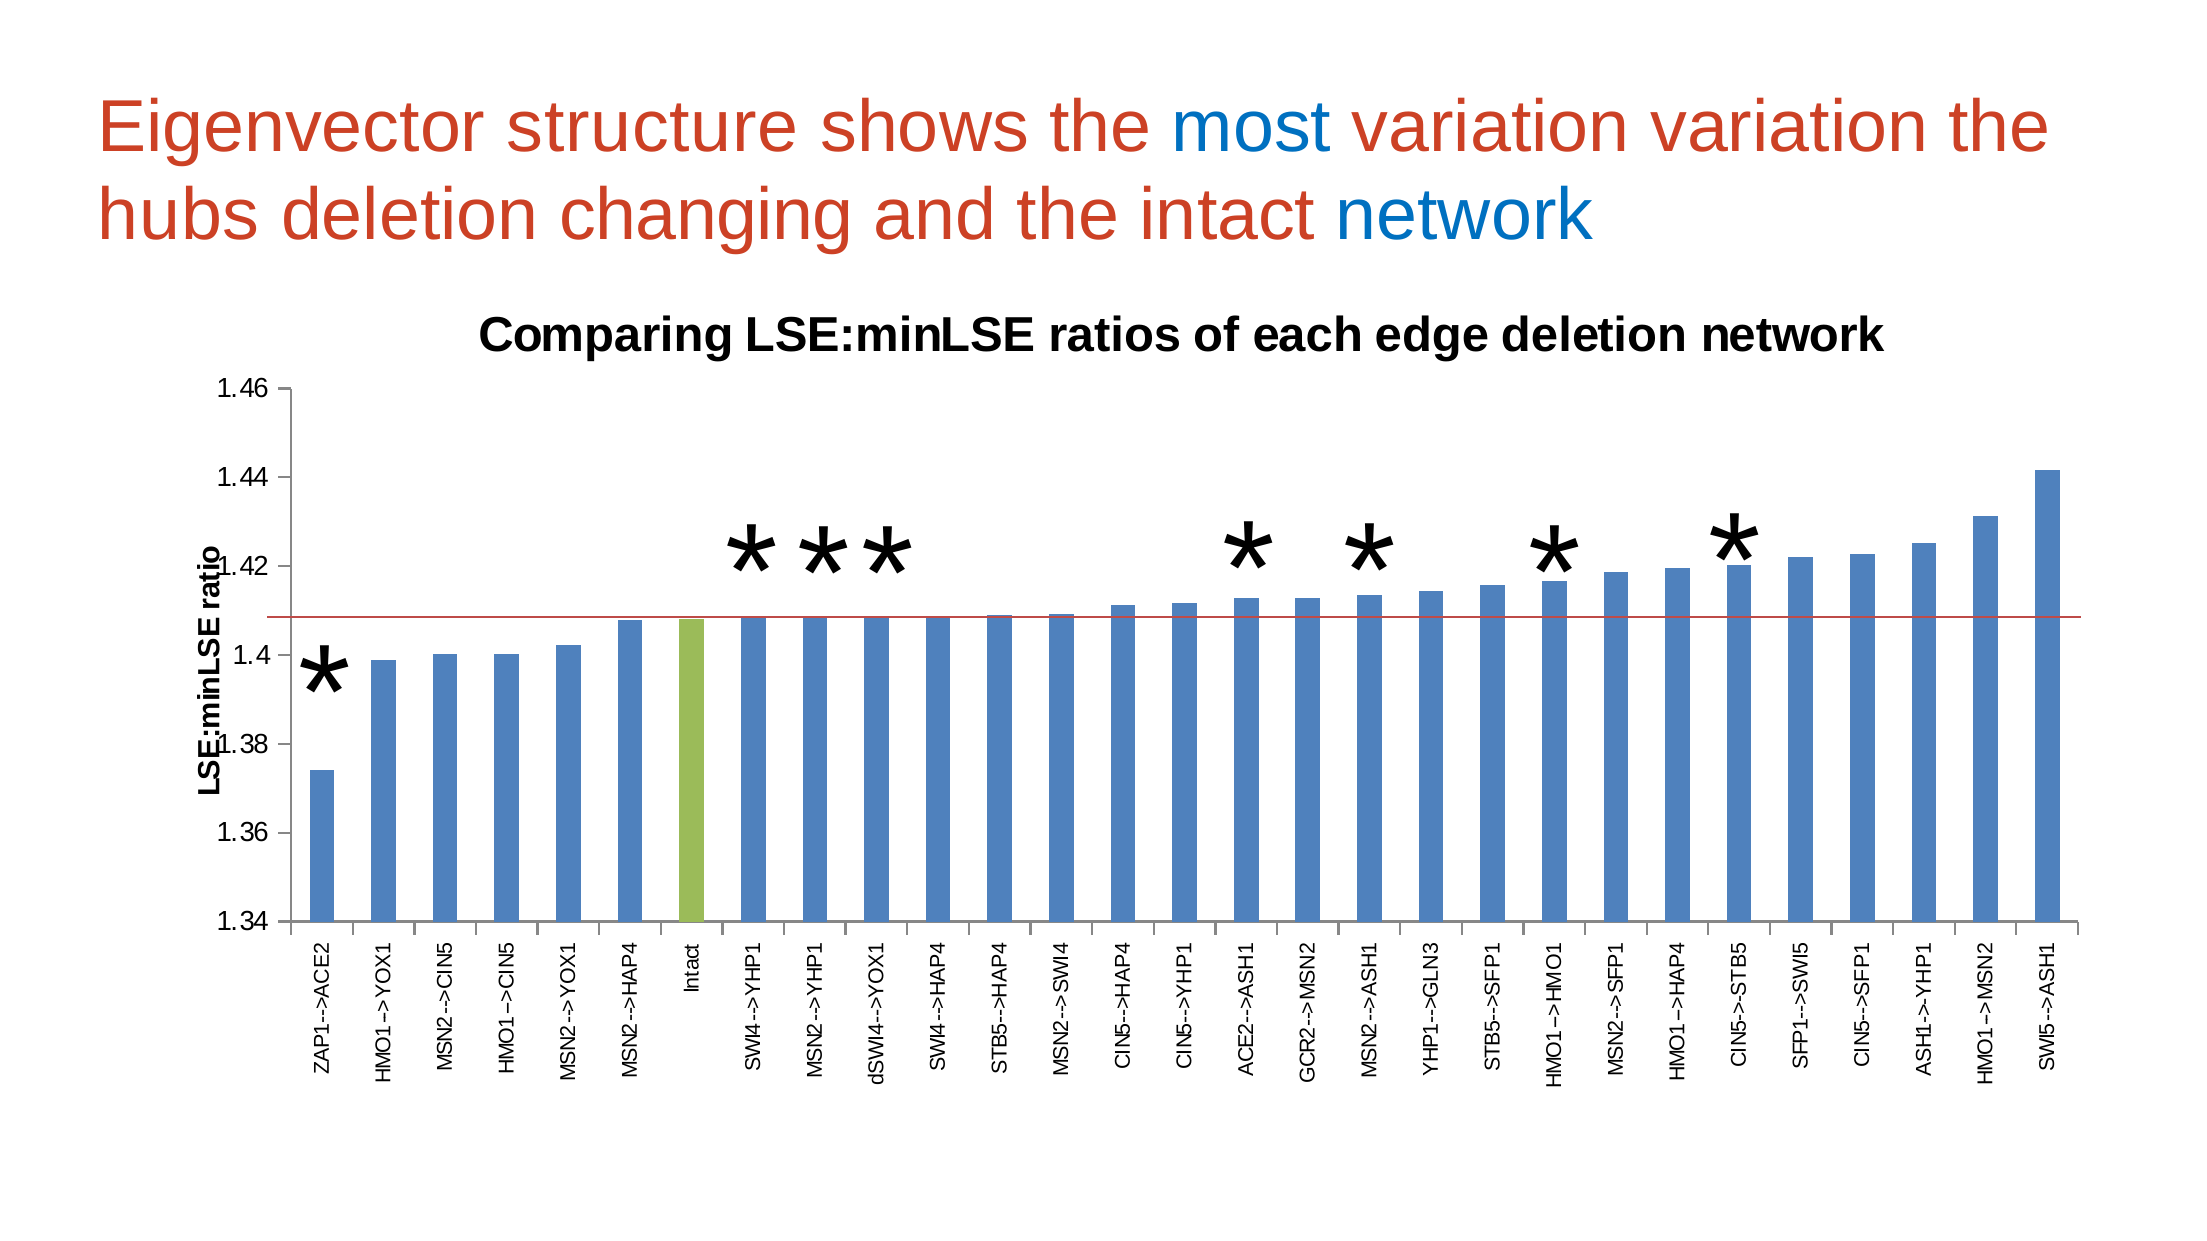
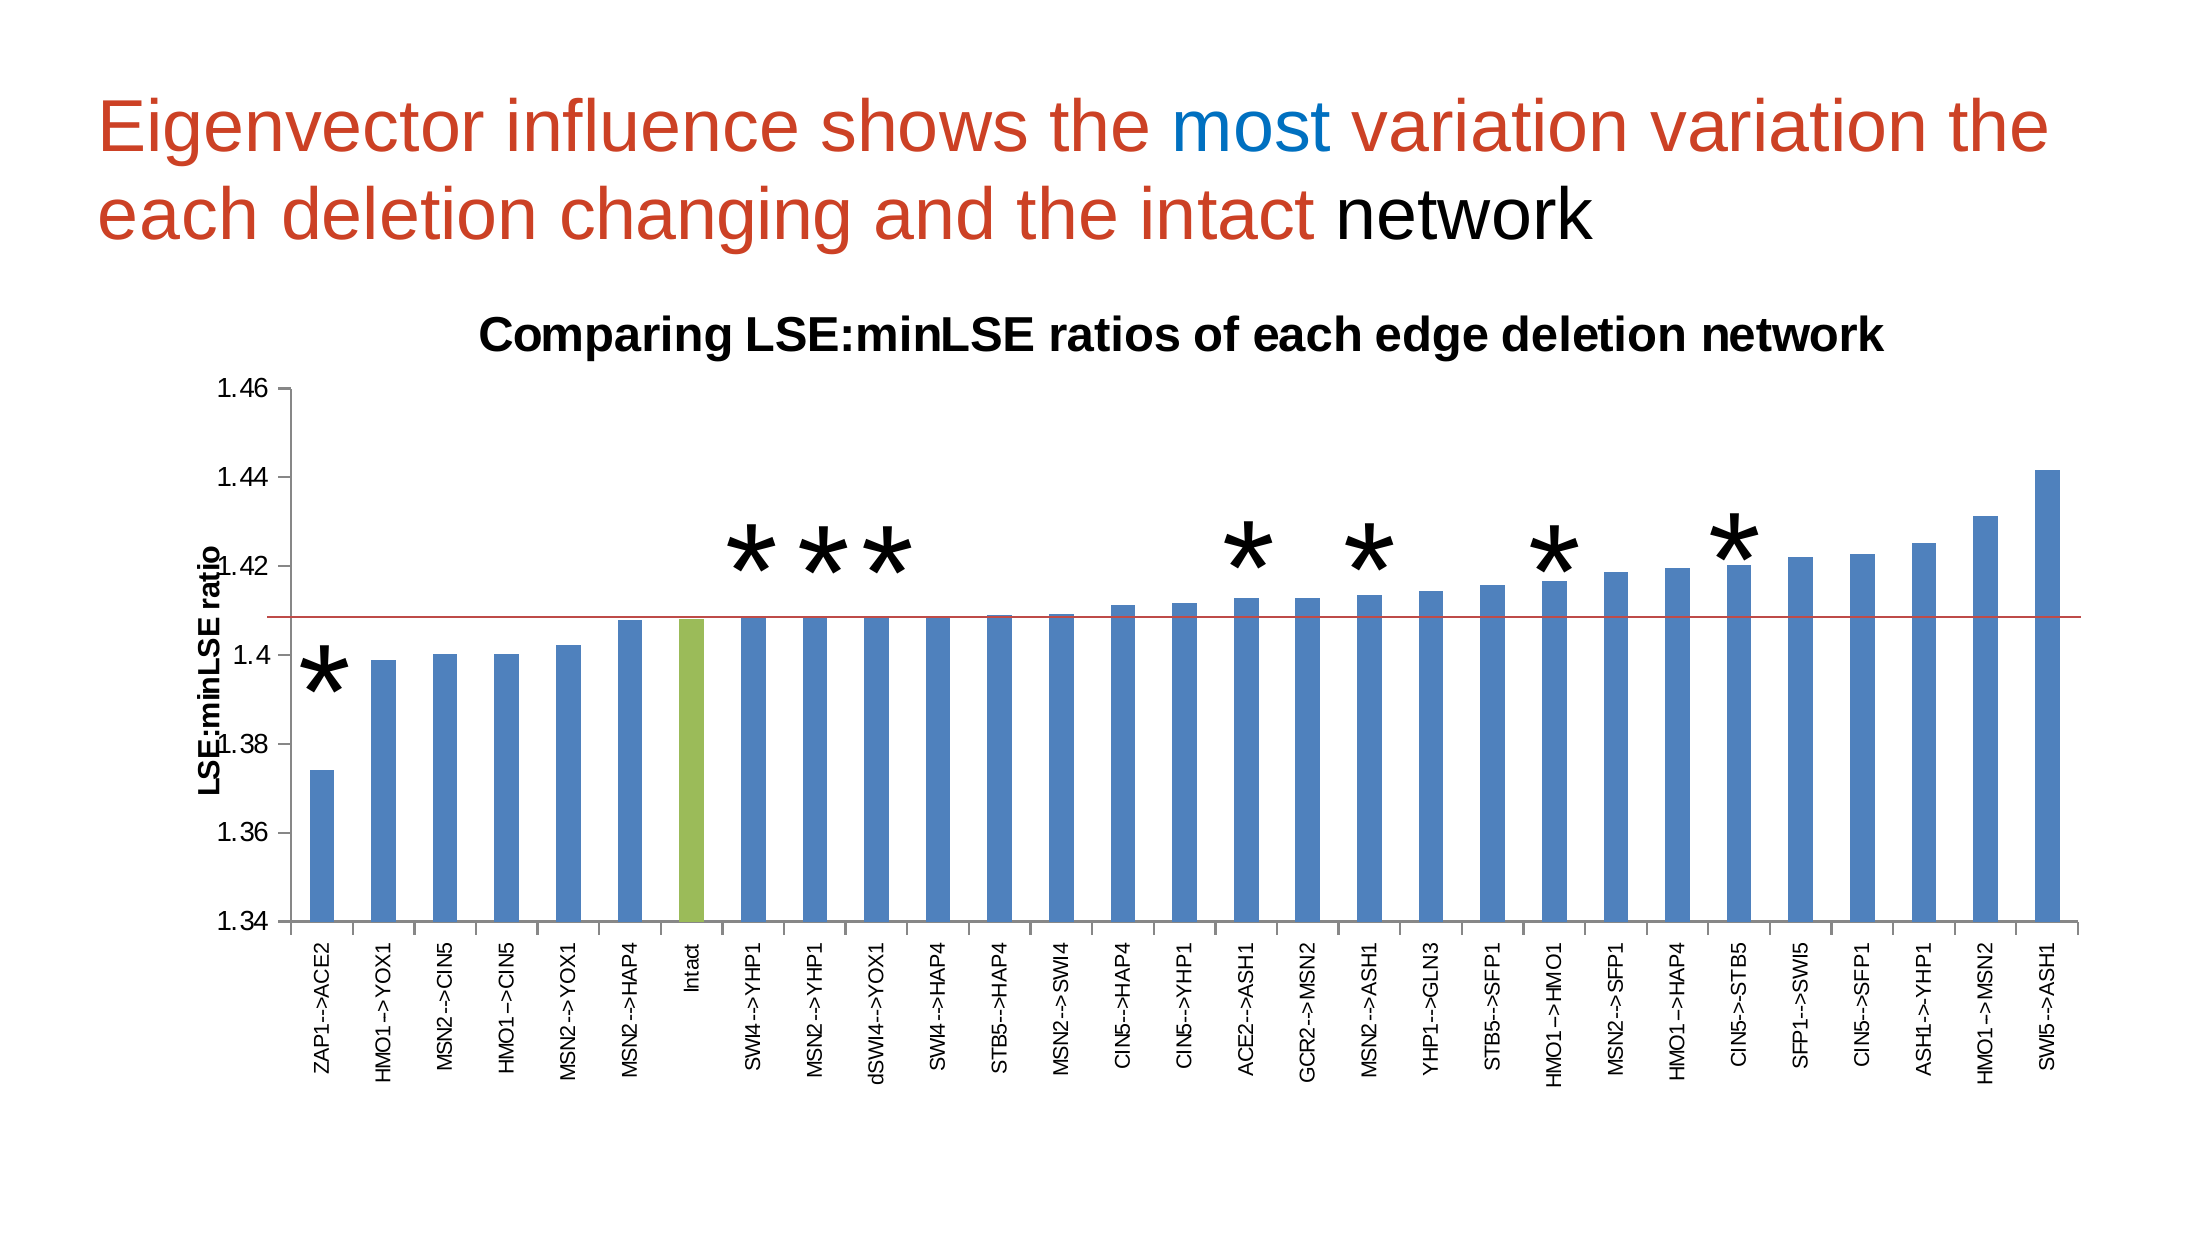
structure: structure -> influence (653, 128)
hubs: hubs -> each (179, 216)
network colour: blue -> black (1464, 216)
